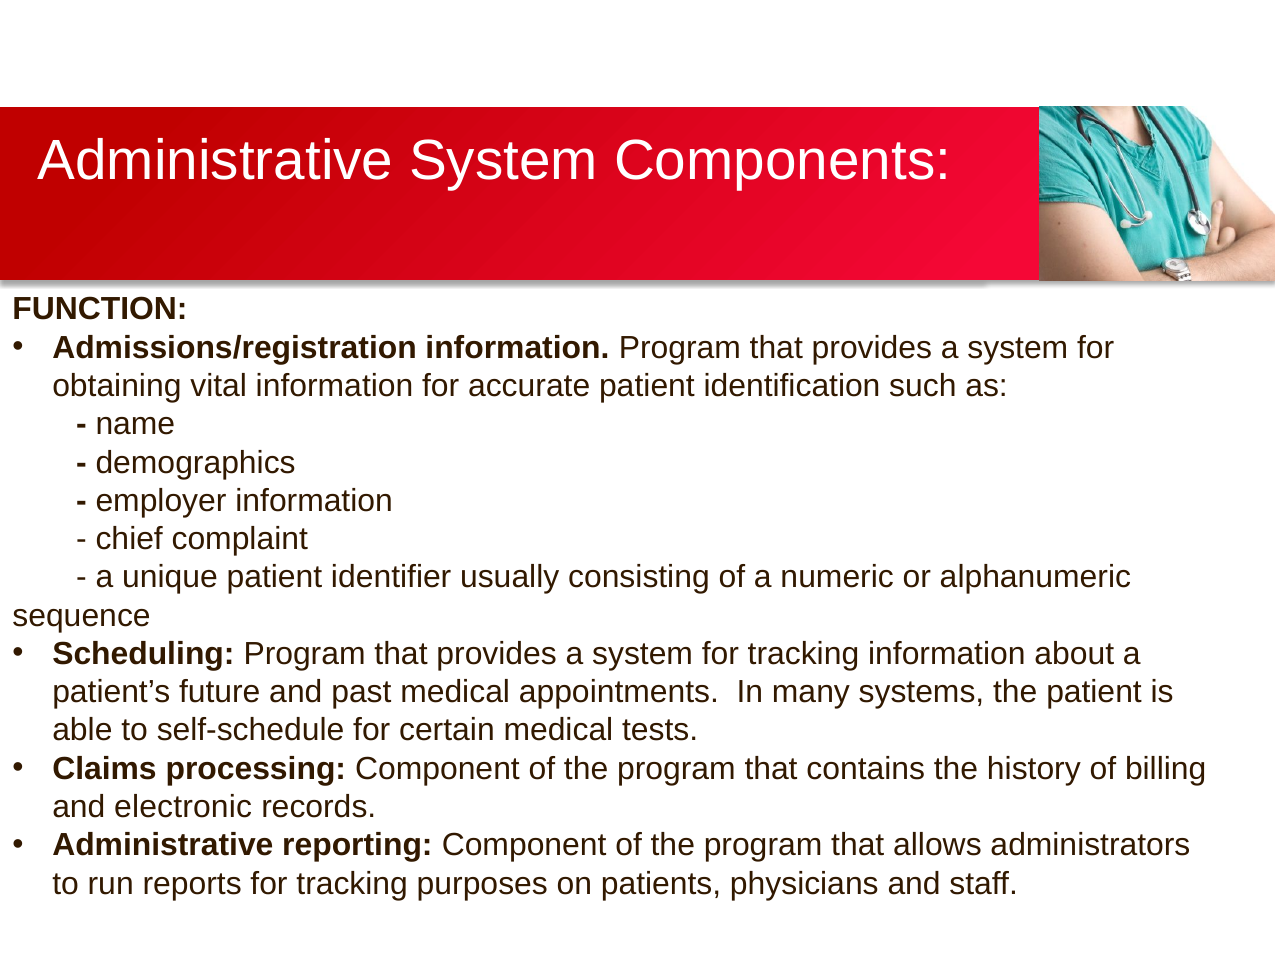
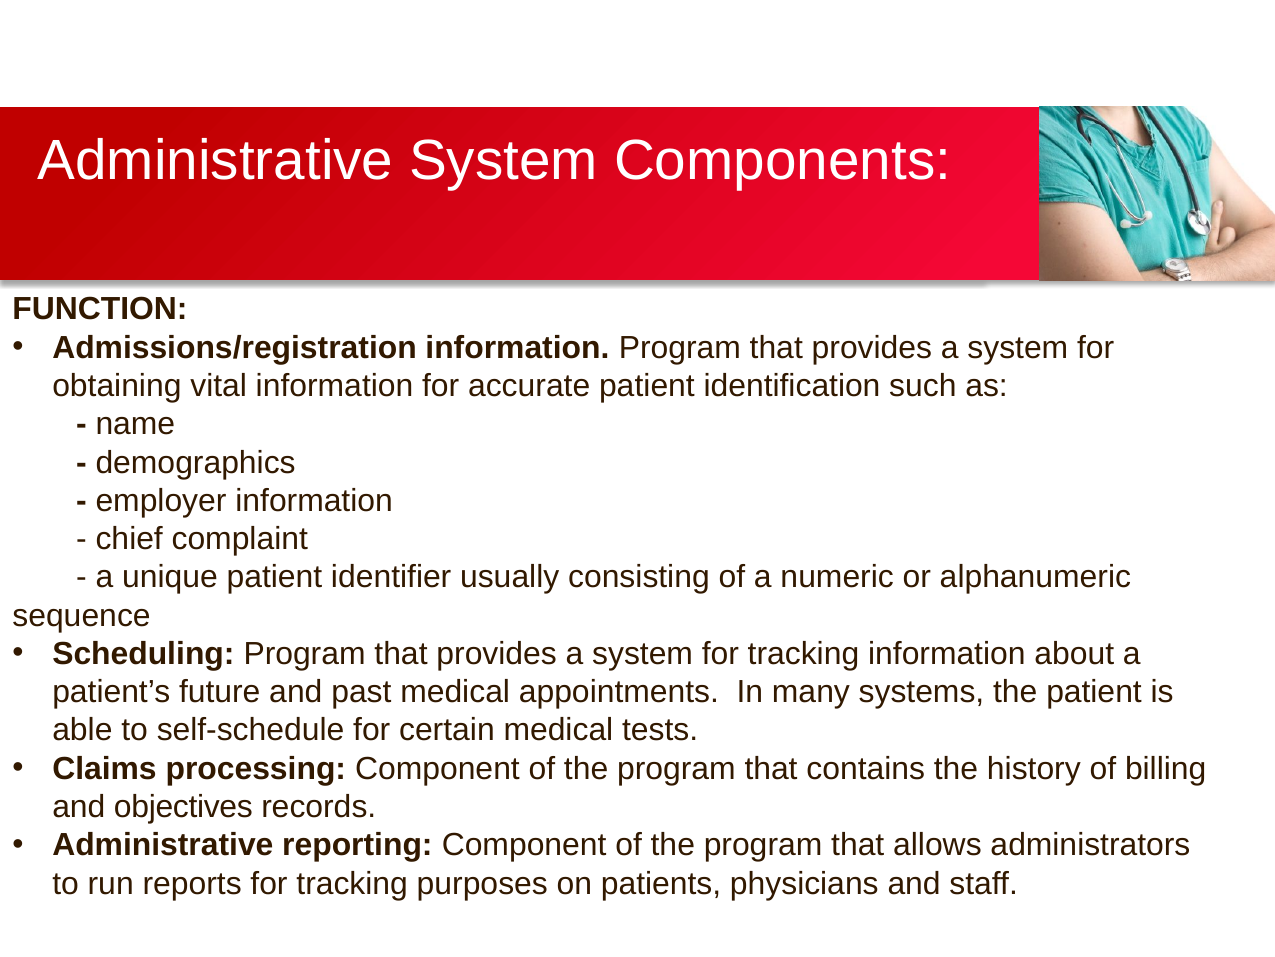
electronic: electronic -> objectives (183, 806)
